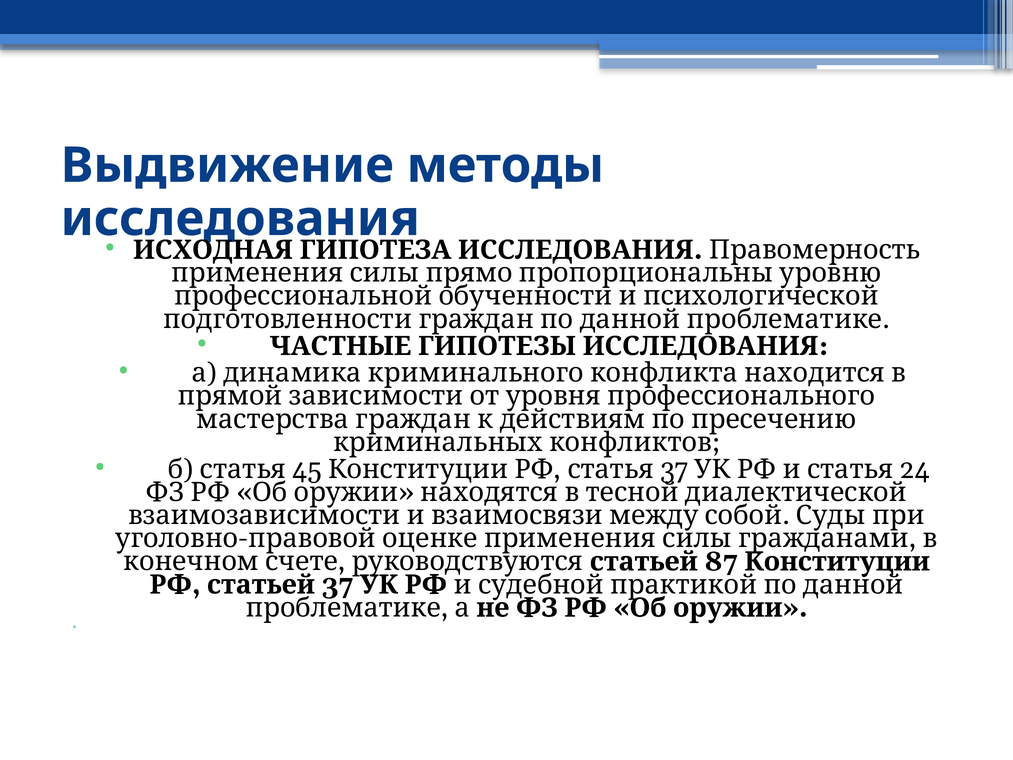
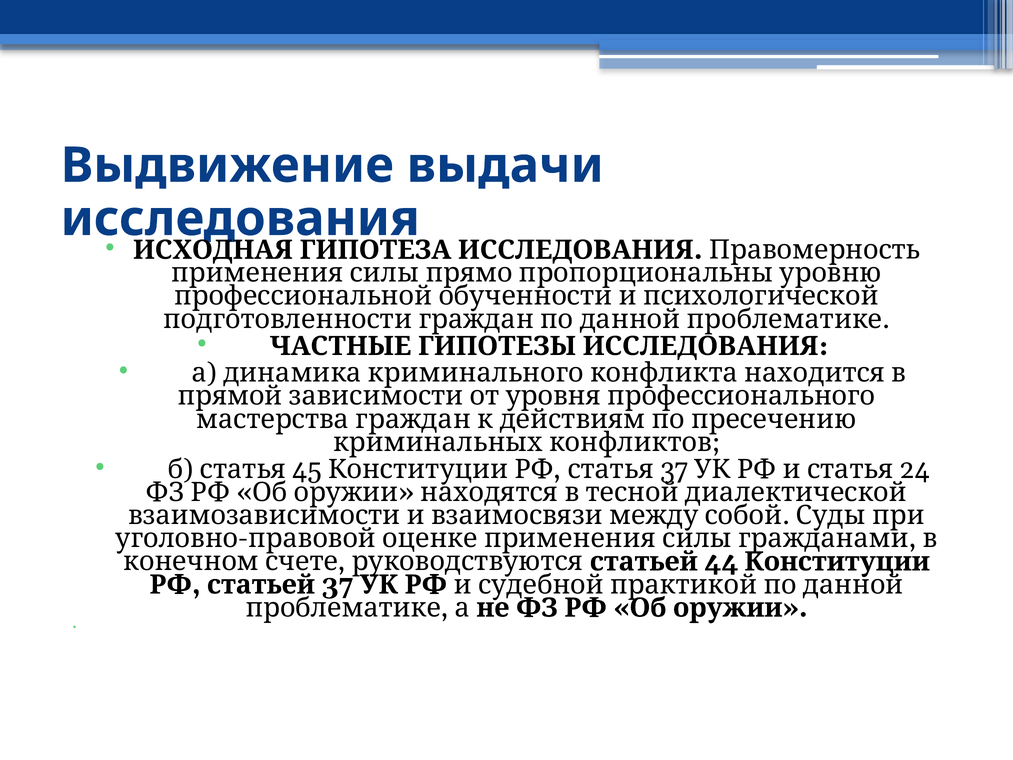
методы: методы -> выдачи (505, 165)
87: 87 -> 44 (721, 561)
